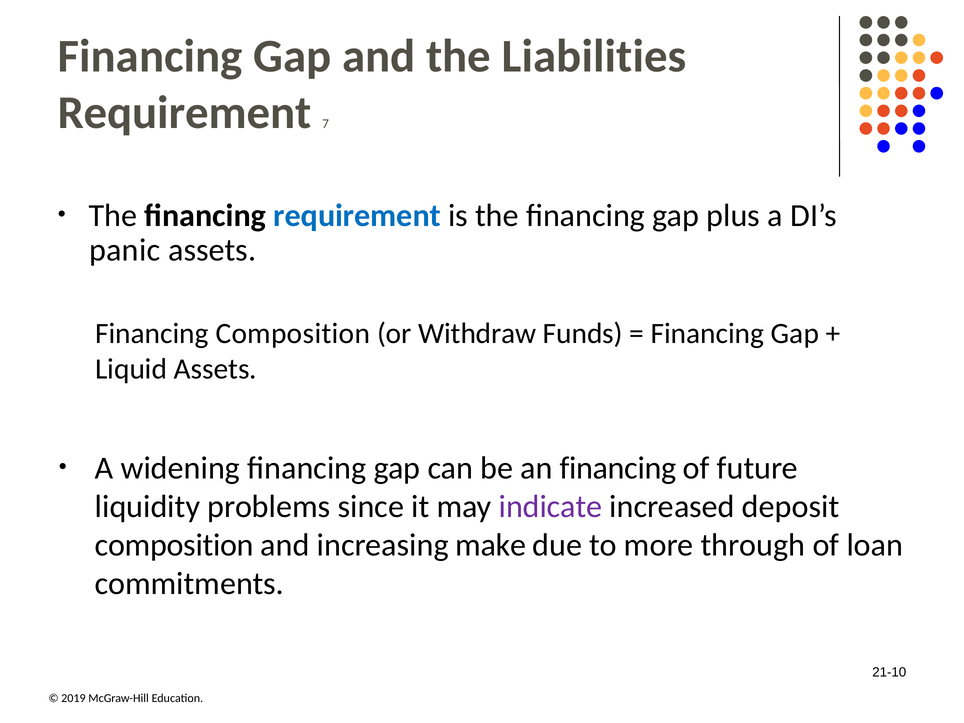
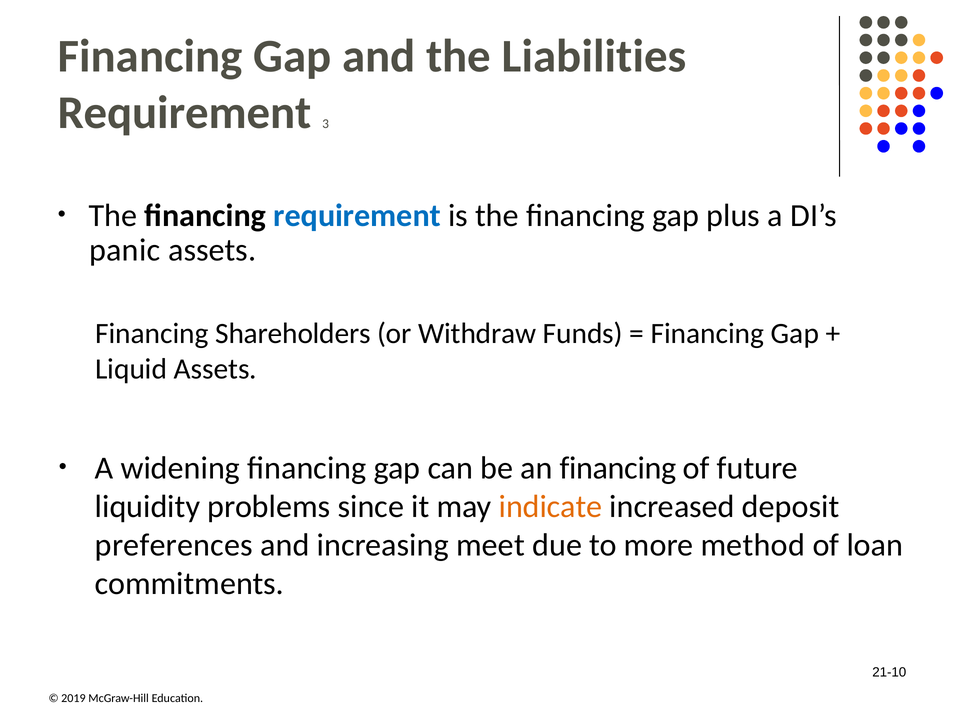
7: 7 -> 3 (326, 124)
Financing Composition: Composition -> Shareholders (293, 333)
indicate colour: purple -> orange (551, 507)
composition: composition -> preferences (174, 545)
make: make -> meet (490, 545)
through: through -> method (753, 545)
